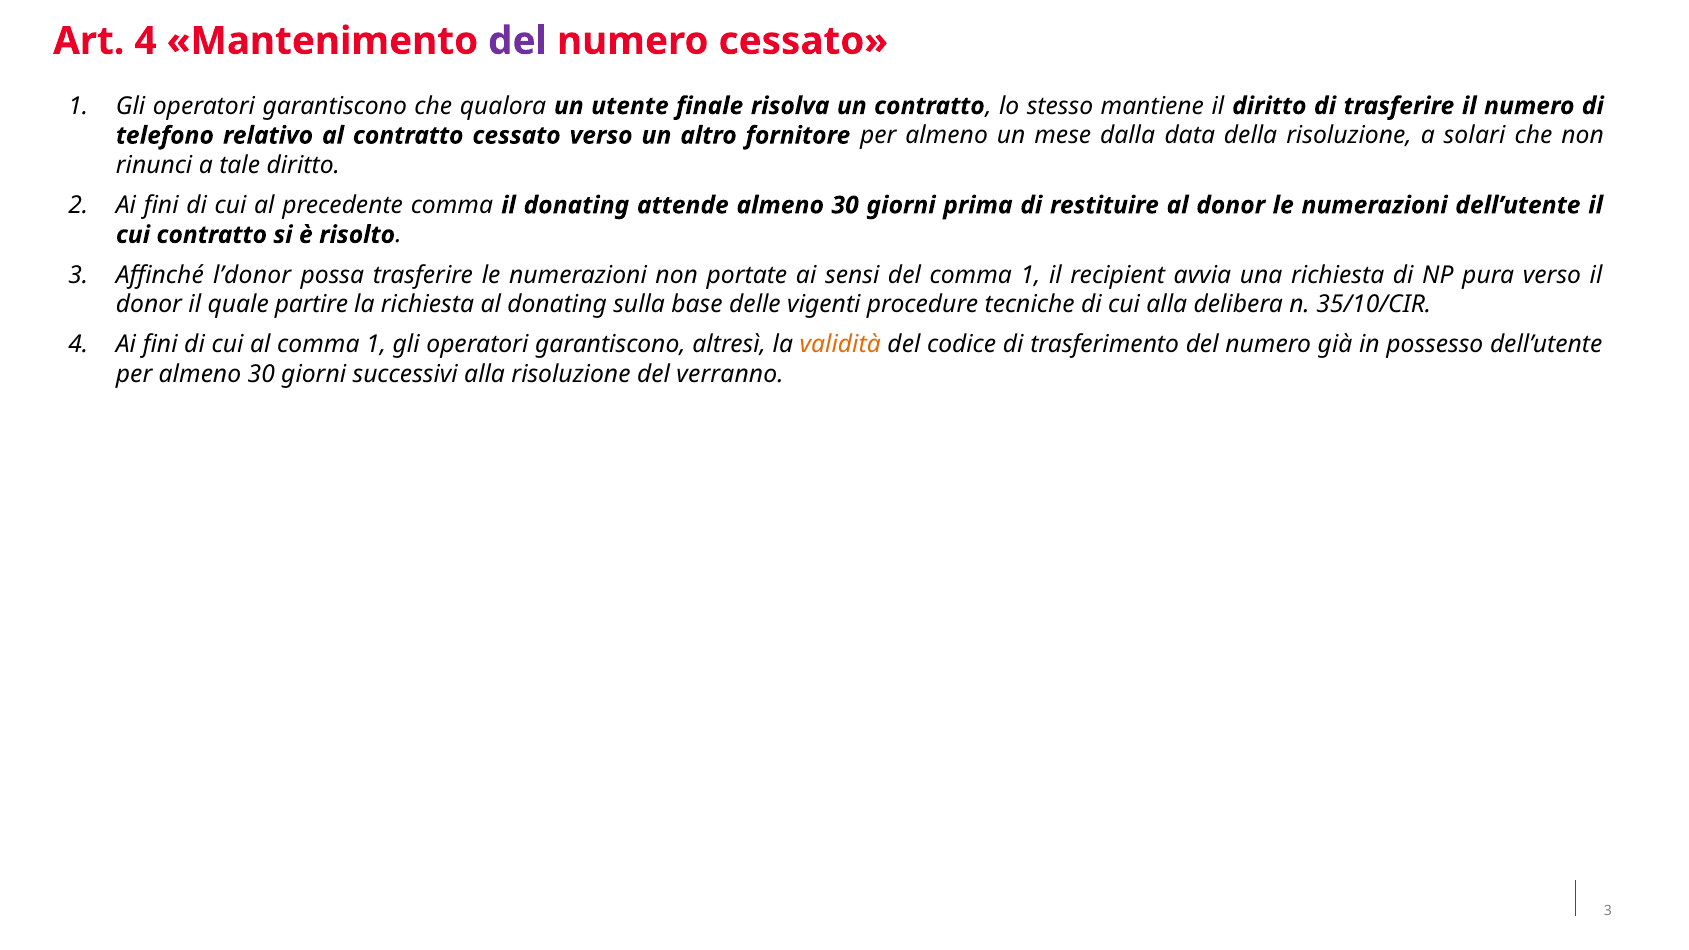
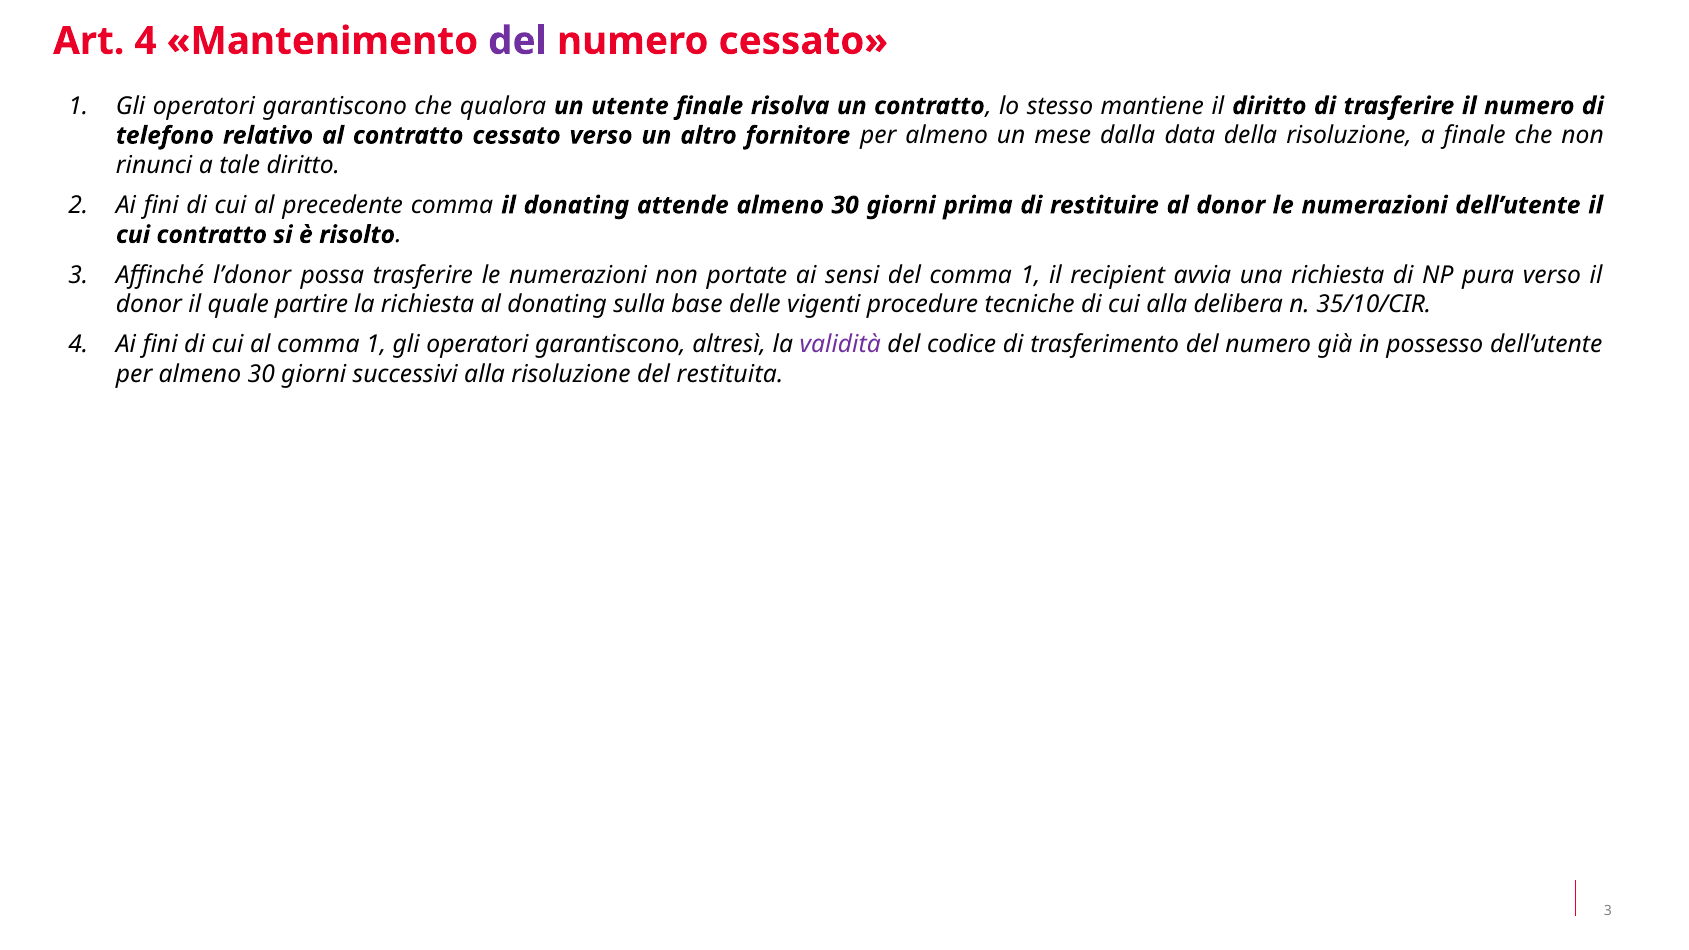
a solari: solari -> finale (1475, 136)
validità colour: orange -> purple (840, 345)
verranno: verranno -> restituita (730, 374)
